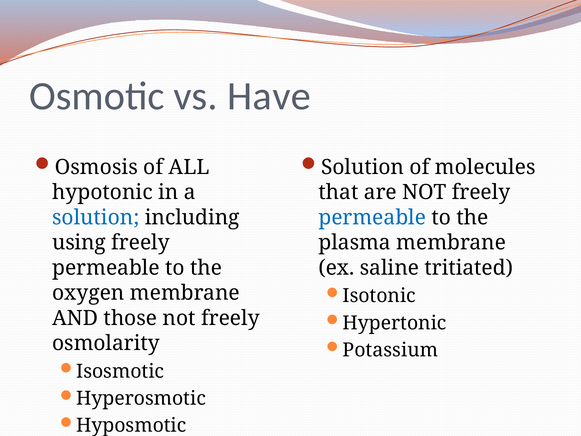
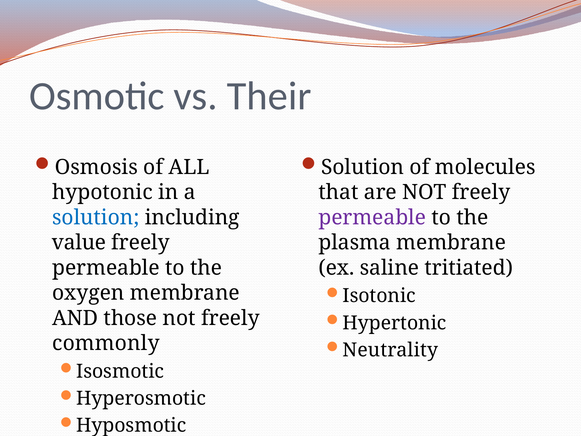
Have: Have -> Their (269, 96)
permeable colour: blue -> purple (372, 217)
using: using -> value (79, 243)
osmolarity: osmolarity -> commonly (106, 343)
Potassium: Potassium -> Neutrality (390, 350)
